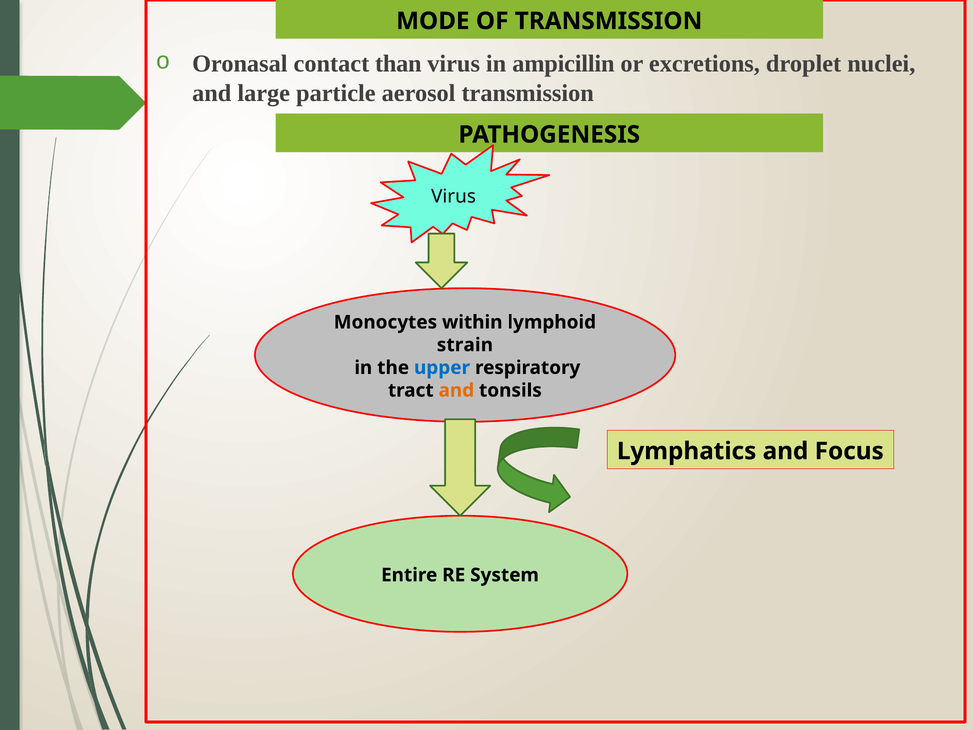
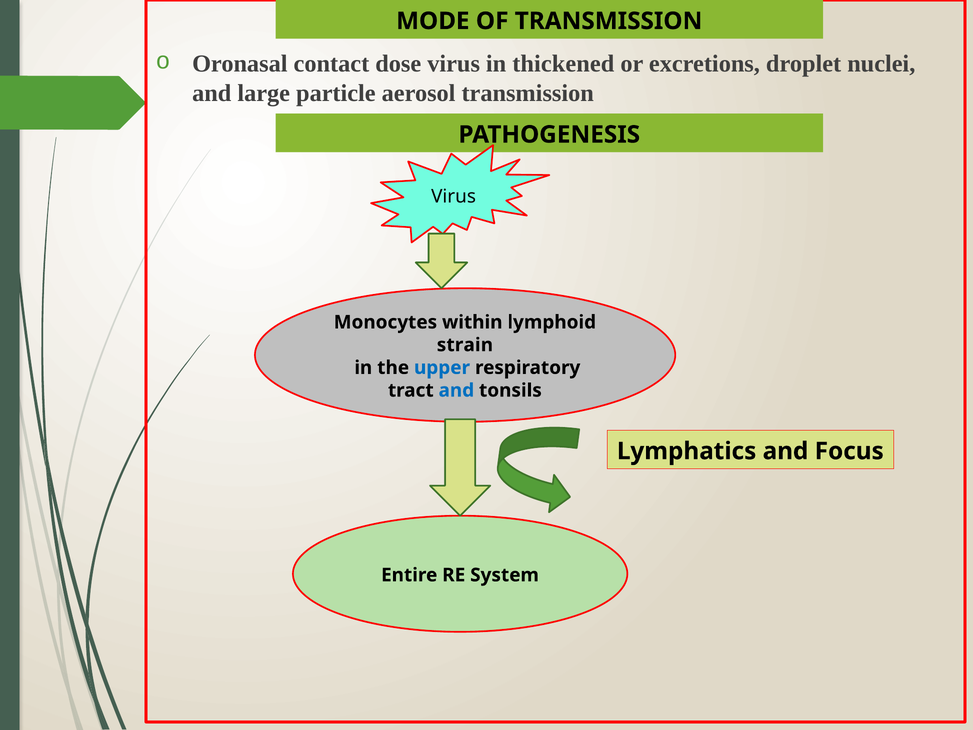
than: than -> dose (398, 64)
ampicillin: ampicillin -> thickened (563, 64)
and colour: orange -> blue (456, 390)
